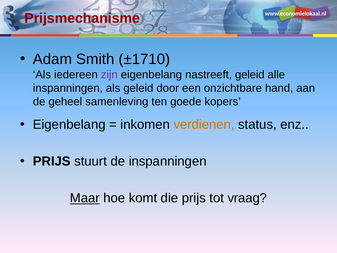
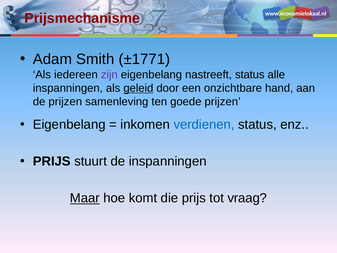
±1710: ±1710 -> ±1771 (144, 59)
nastreeft geleid: geleid -> status (250, 75)
geleid underline: none -> present (138, 88)
de geheel: geheel -> prijzen (65, 102)
goede kopers: kopers -> prijzen (223, 102)
verdienen colour: orange -> blue (204, 125)
